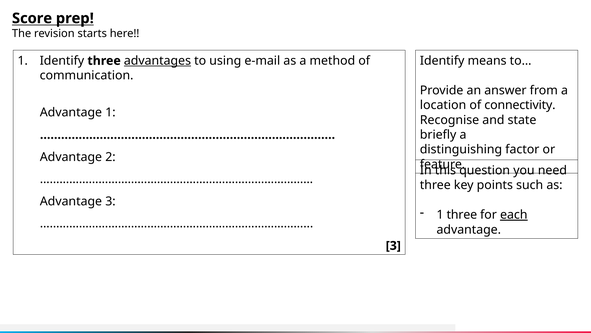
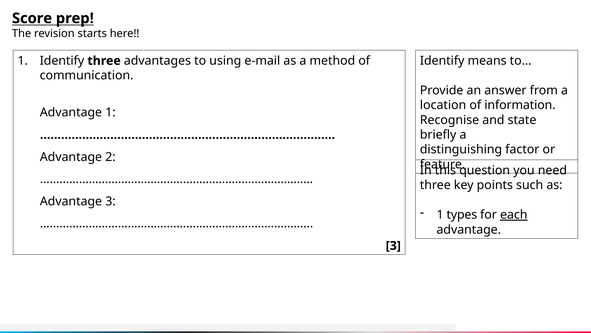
advantages underline: present -> none (157, 61)
connectivity: connectivity -> information (520, 105)
1 three: three -> types (462, 215)
